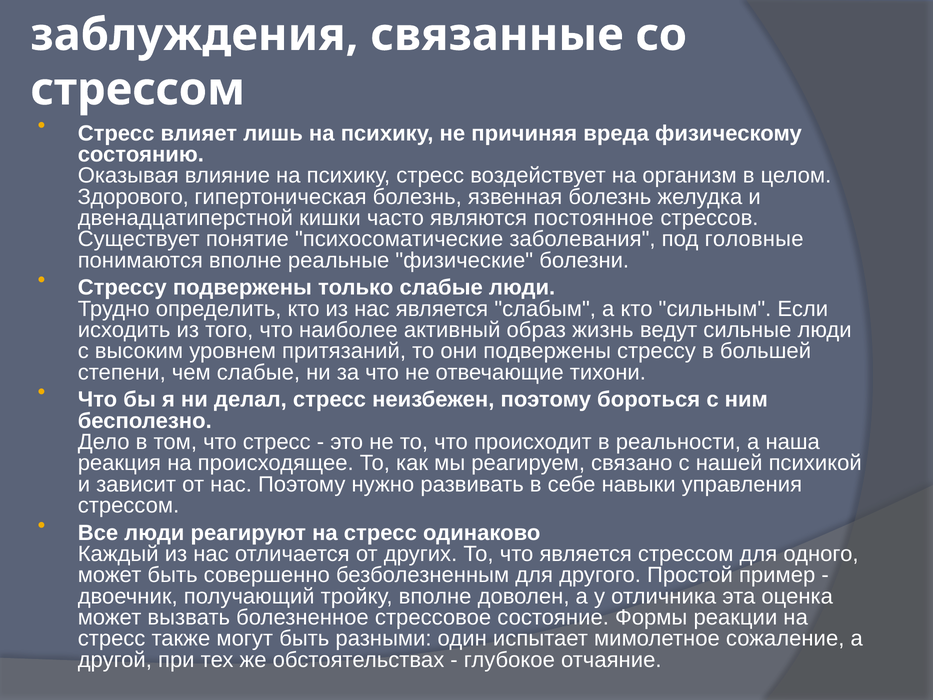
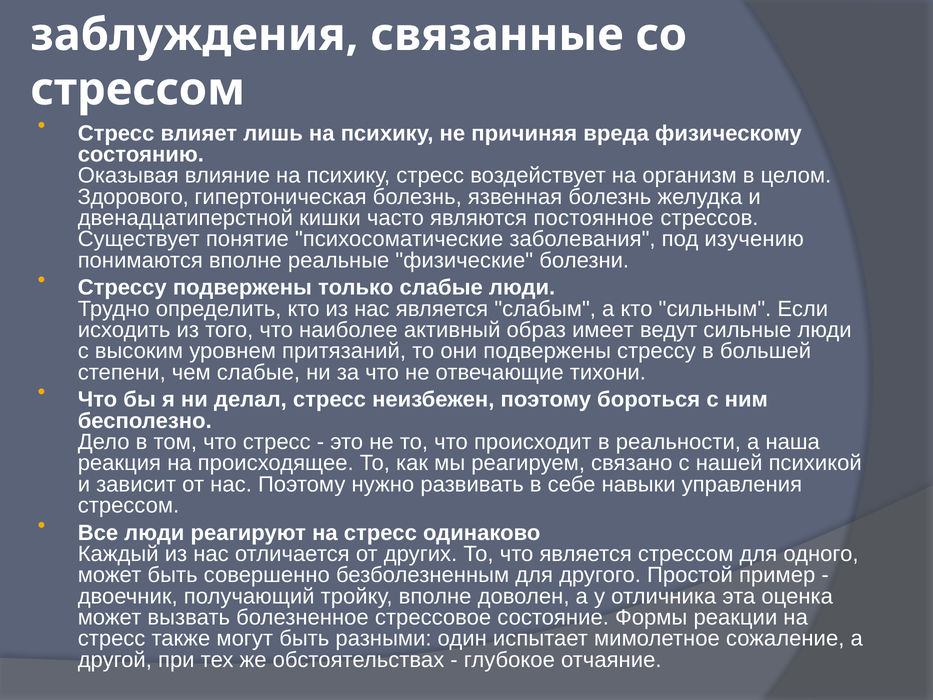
головные: головные -> изучению (754, 239)
жизнь: жизнь -> имеет (603, 330)
